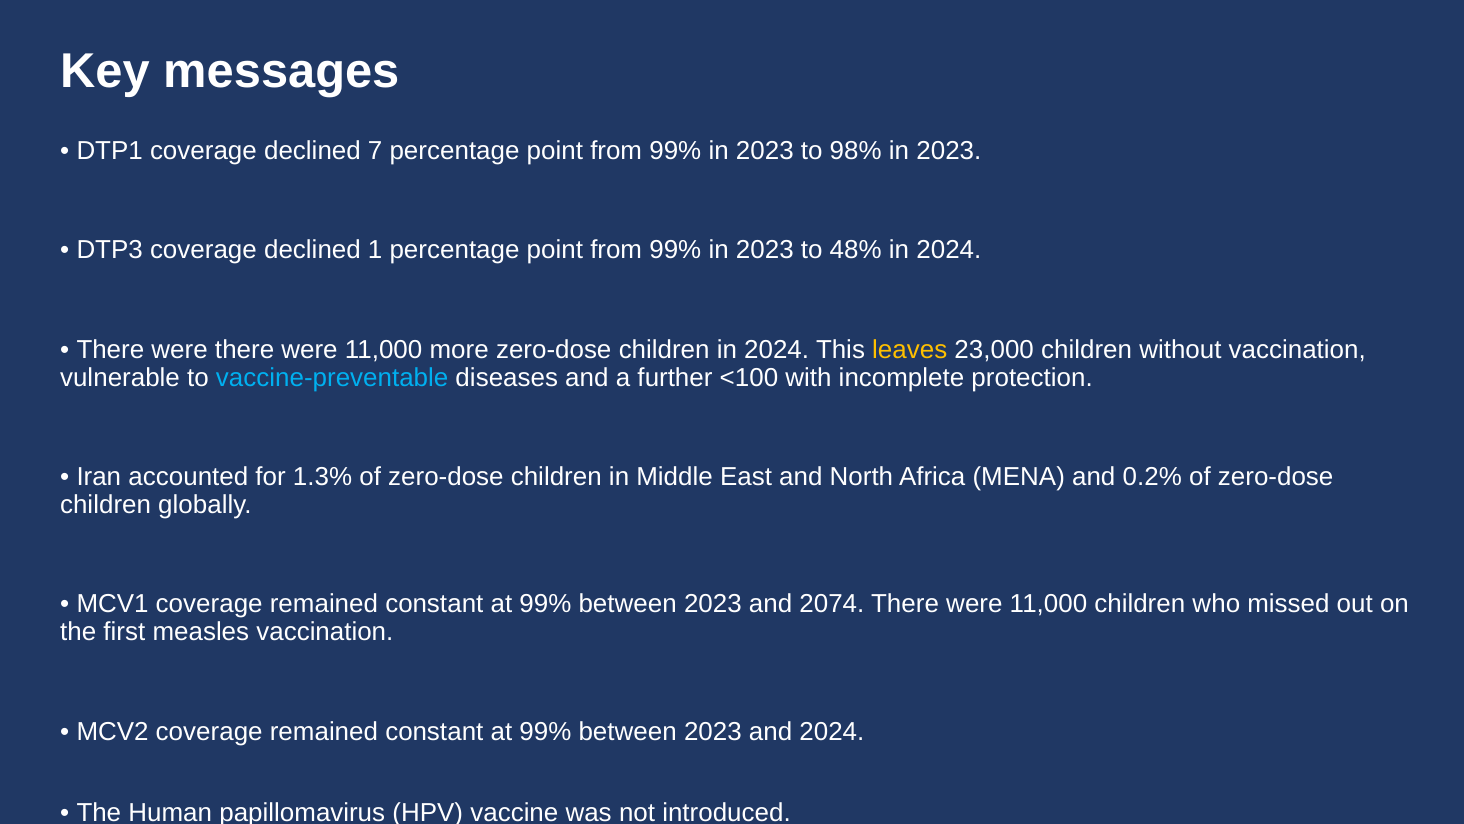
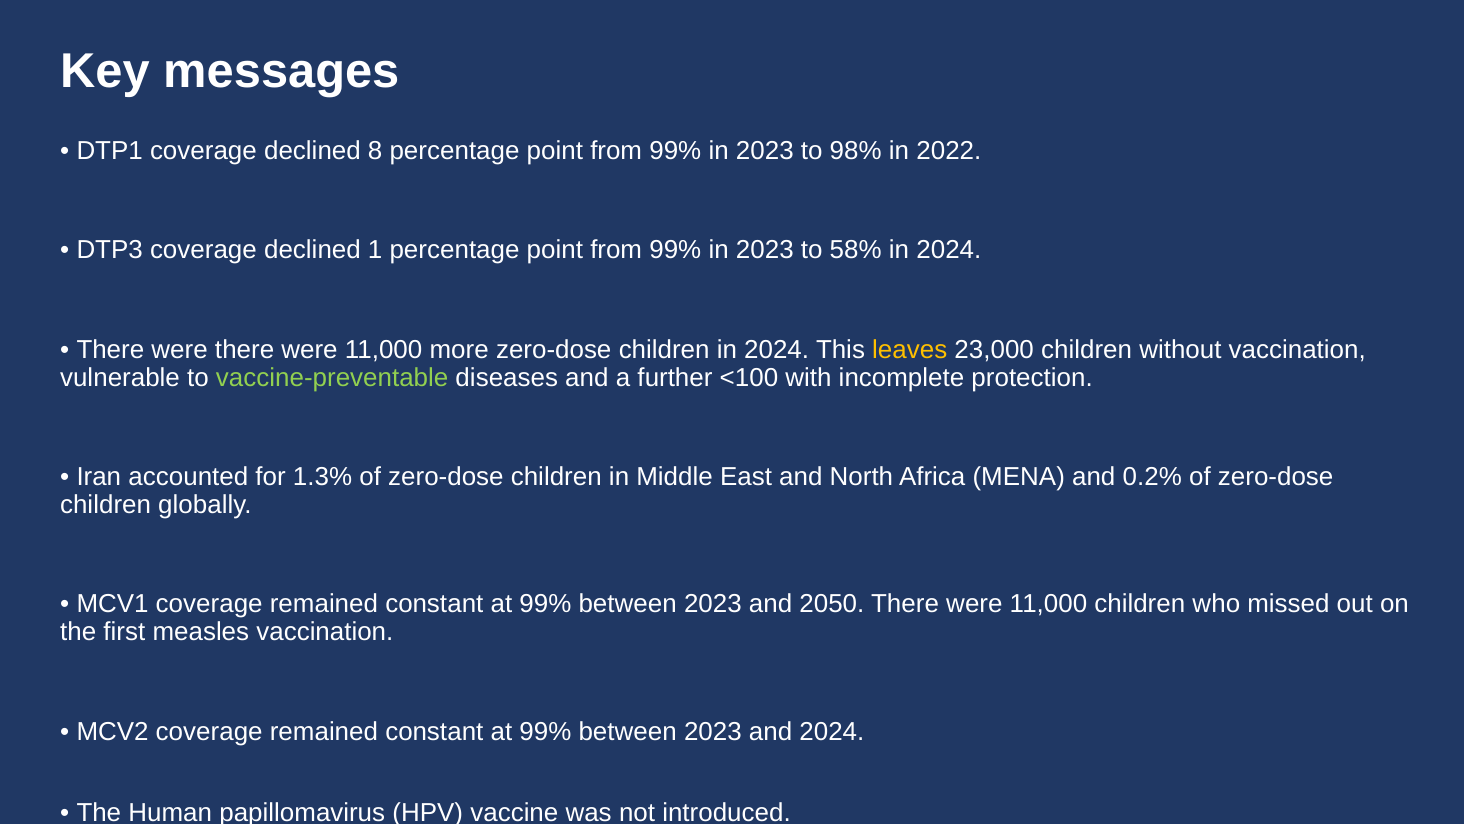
7: 7 -> 8 (375, 151)
98% in 2023: 2023 -> 2022 (949, 151)
48%: 48% -> 58% (856, 250)
vaccine-preventable colour: light blue -> light green (332, 378)
2074: 2074 -> 2050 (832, 604)
